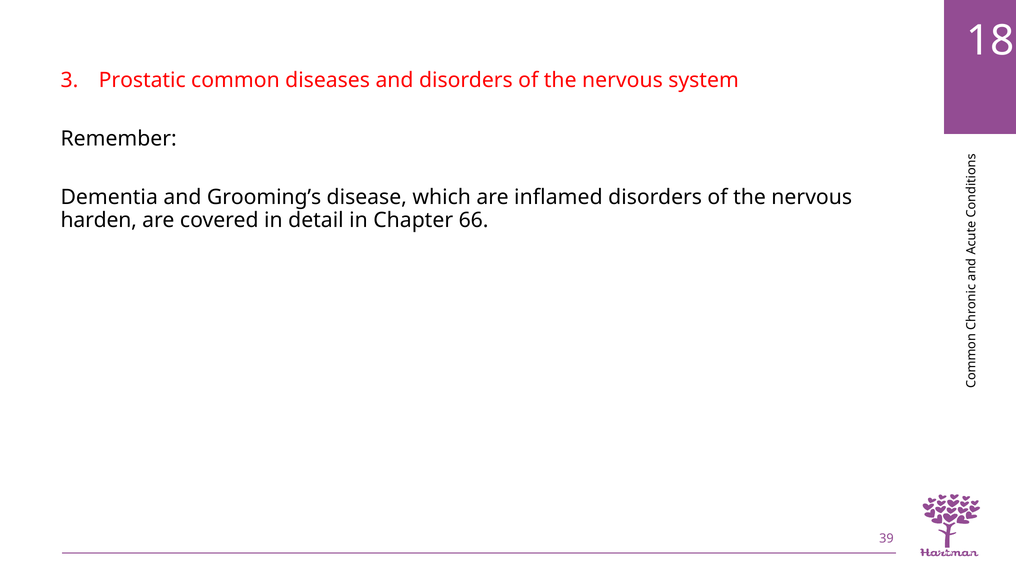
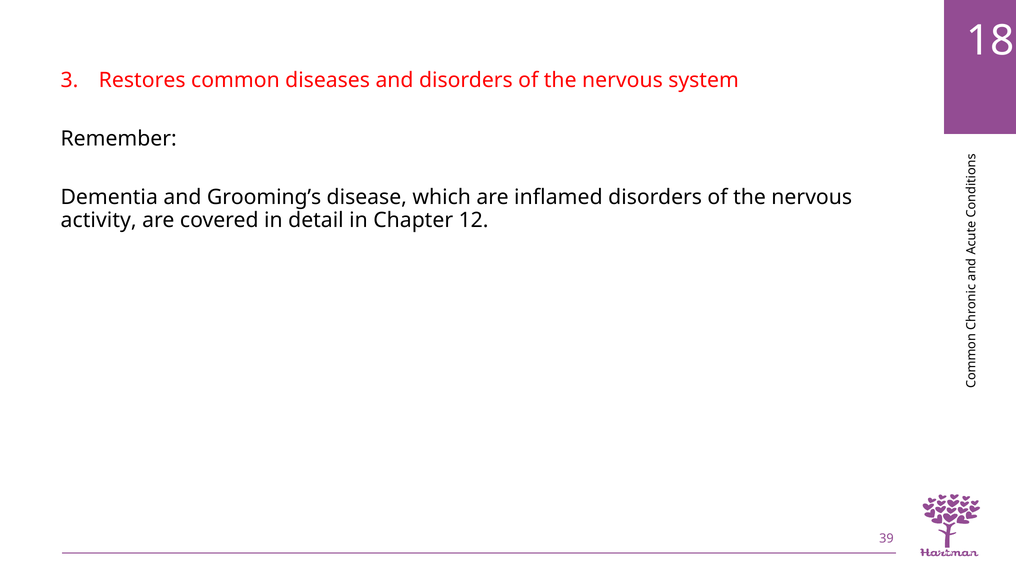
Prostatic: Prostatic -> Restores (142, 80)
harden: harden -> activity (99, 220)
66: 66 -> 12 (474, 220)
